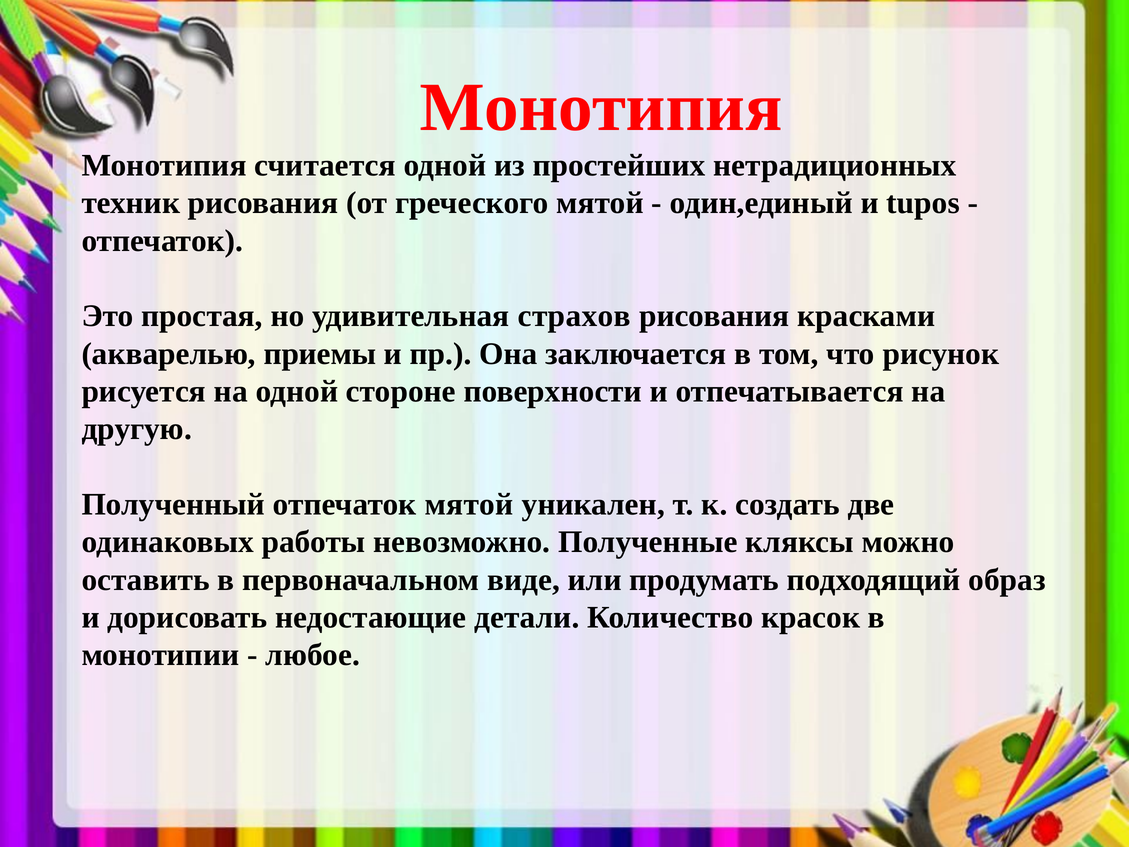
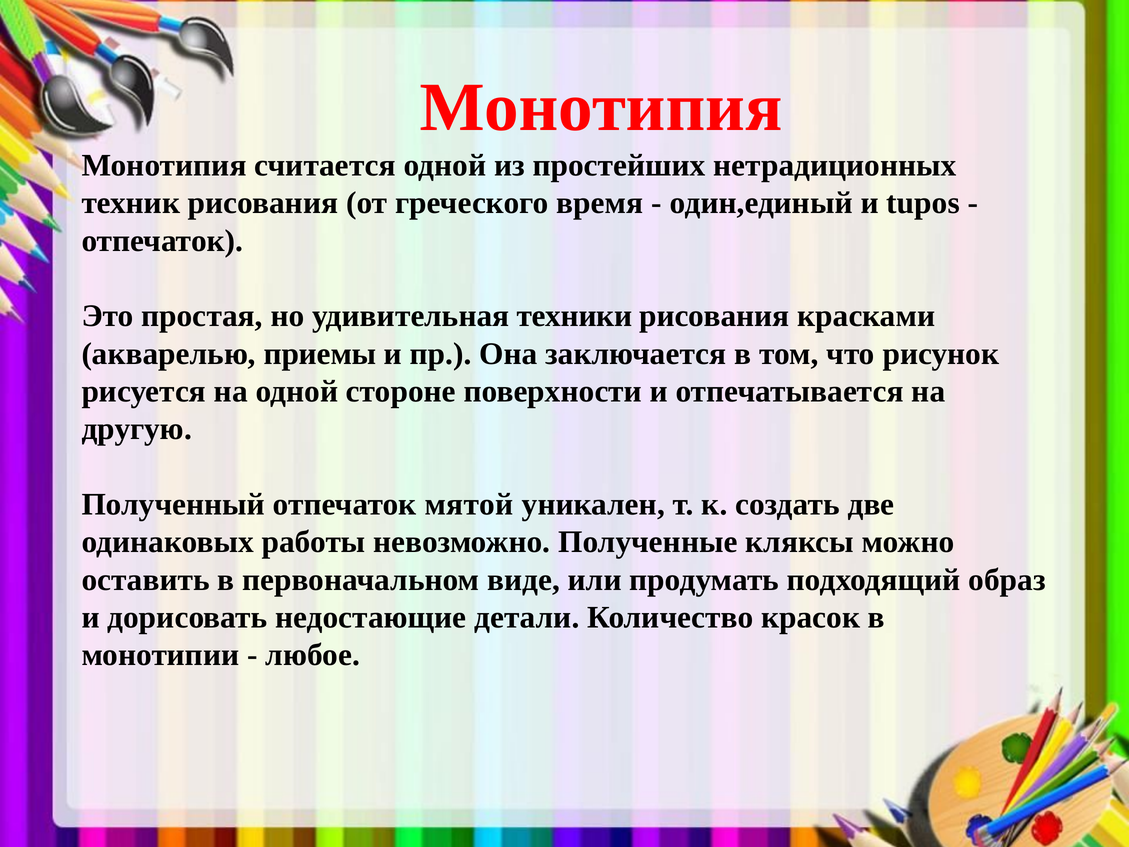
греческого мятой: мятой -> время (600, 203)
страхов: страхов -> техники (574, 316)
